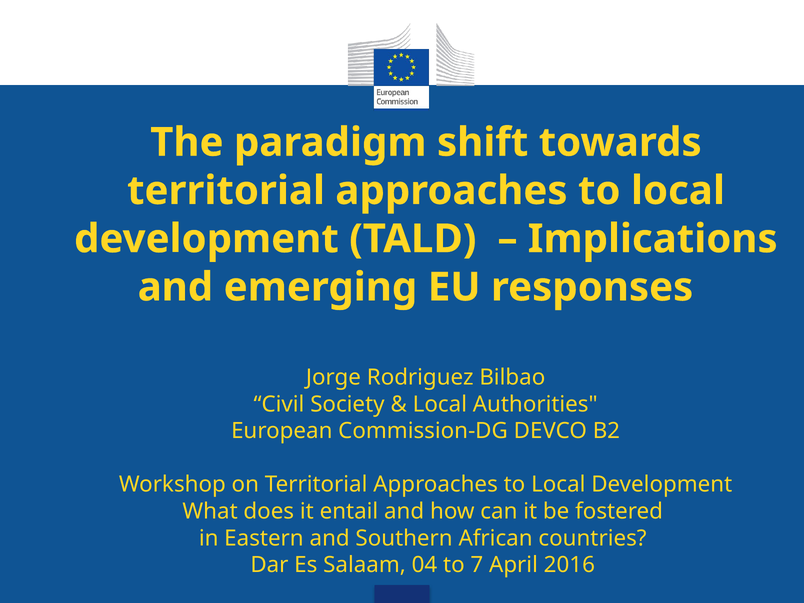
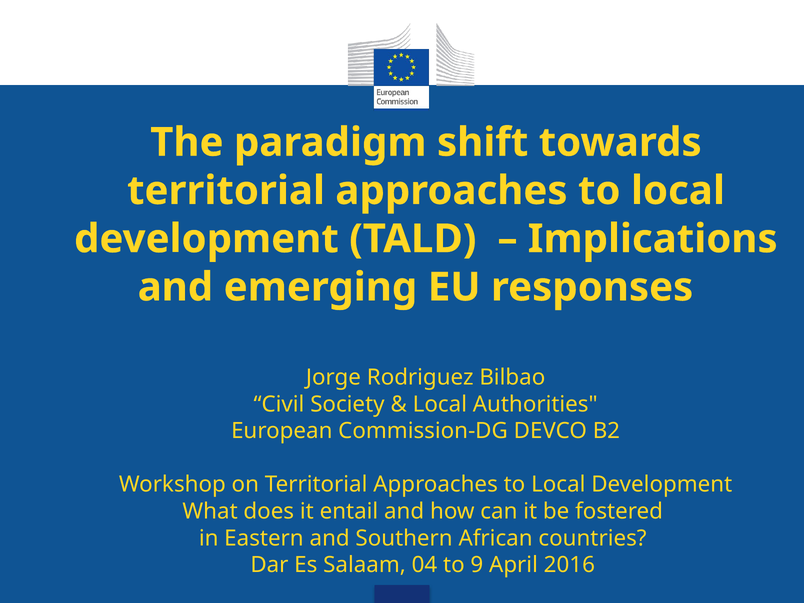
7: 7 -> 9 (477, 565)
